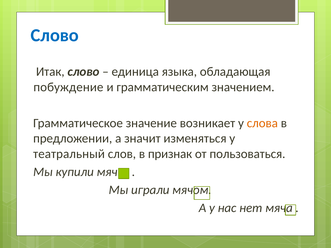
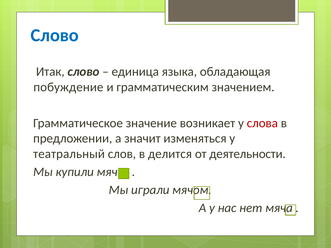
слова colour: orange -> red (262, 123)
признак: признак -> делится (170, 154)
пользоваться: пользоваться -> деятельности (248, 154)
